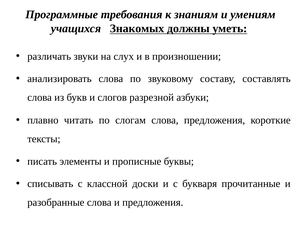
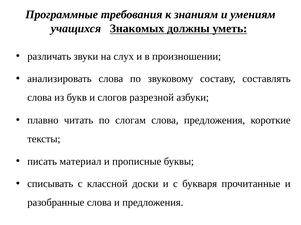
элементы: элементы -> материал (80, 162)
